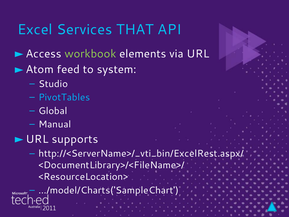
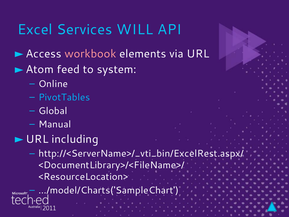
THAT: THAT -> WILL (135, 30)
workbook colour: light green -> pink (90, 54)
Studio: Studio -> Online (53, 84)
supports: supports -> including (75, 139)
